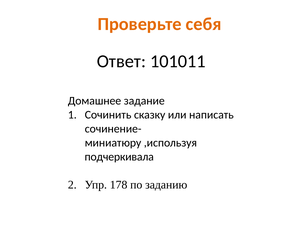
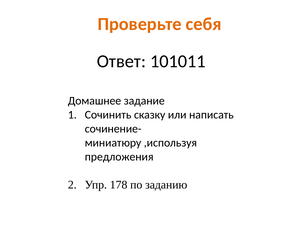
подчеркивала: подчеркивала -> предложения (119, 157)
